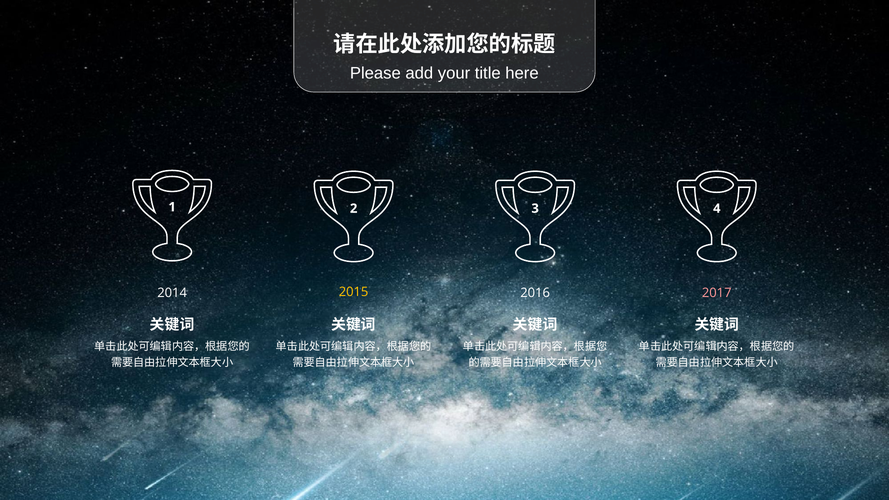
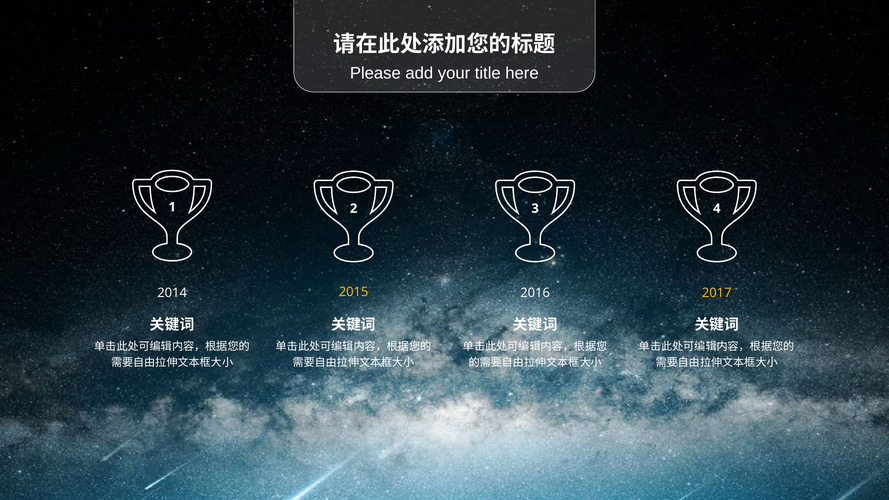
2017 colour: pink -> yellow (717, 293)
